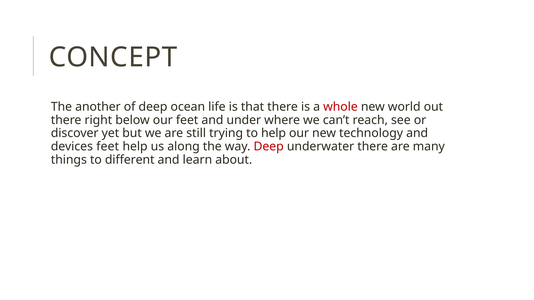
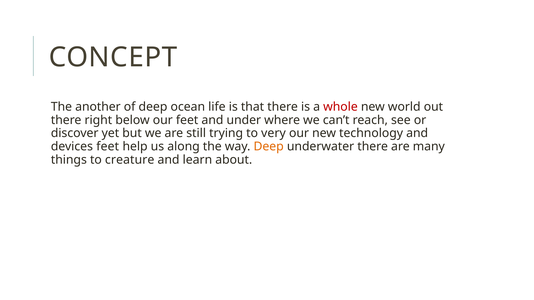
to help: help -> very (273, 133)
Deep colour: red -> orange (269, 147)
different: different -> creature (130, 160)
